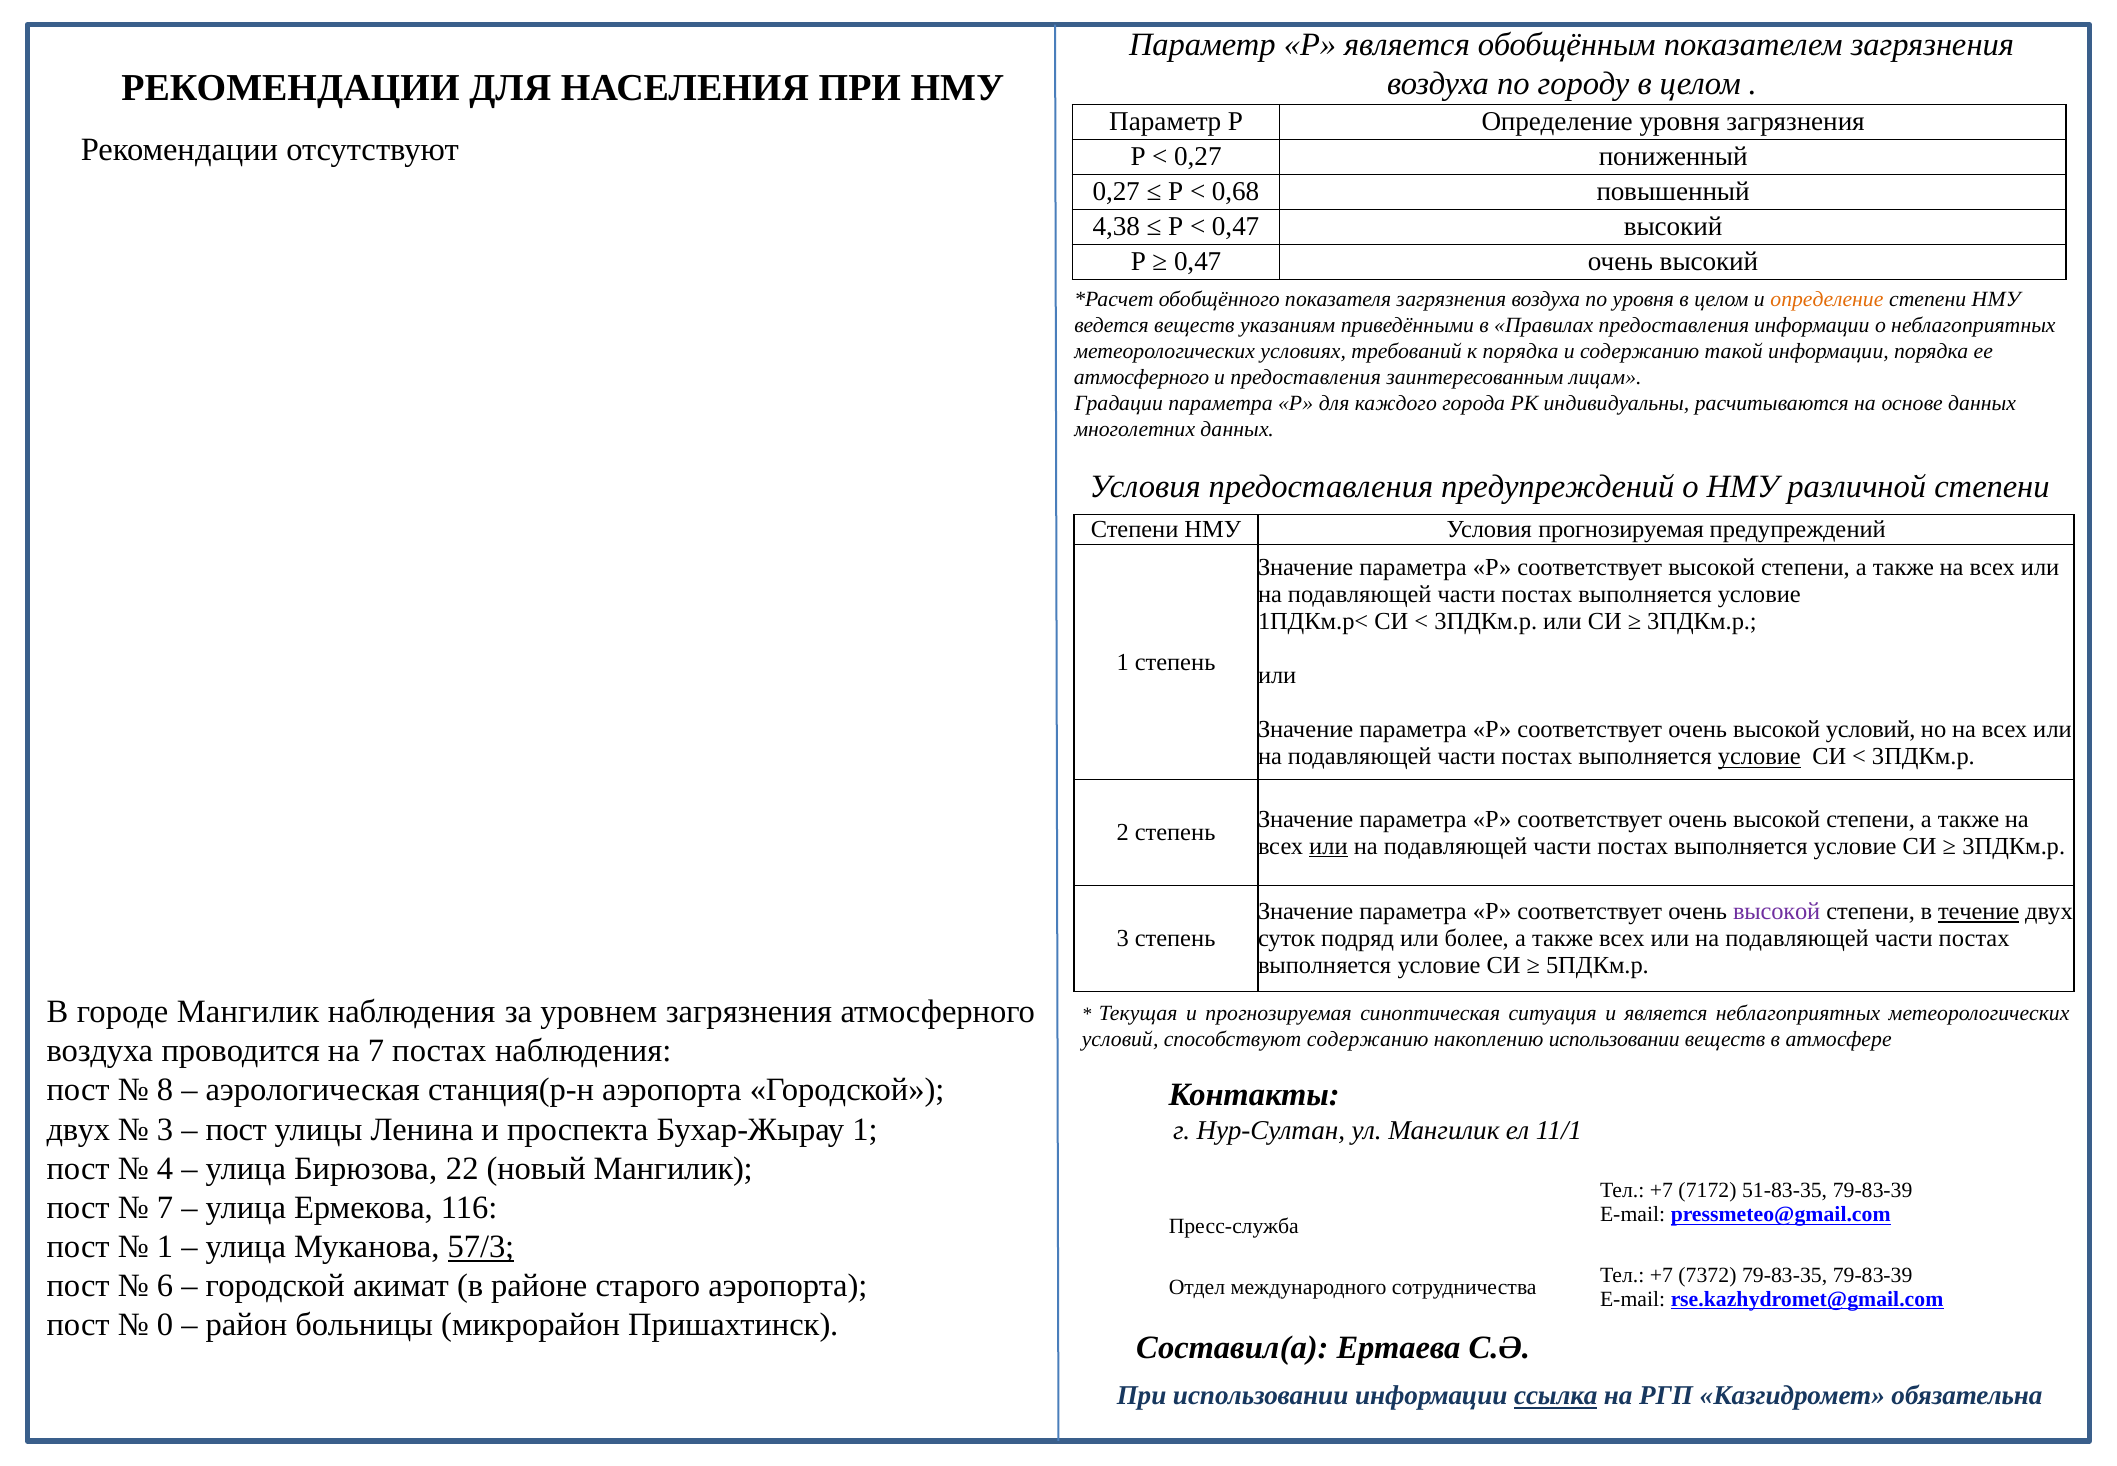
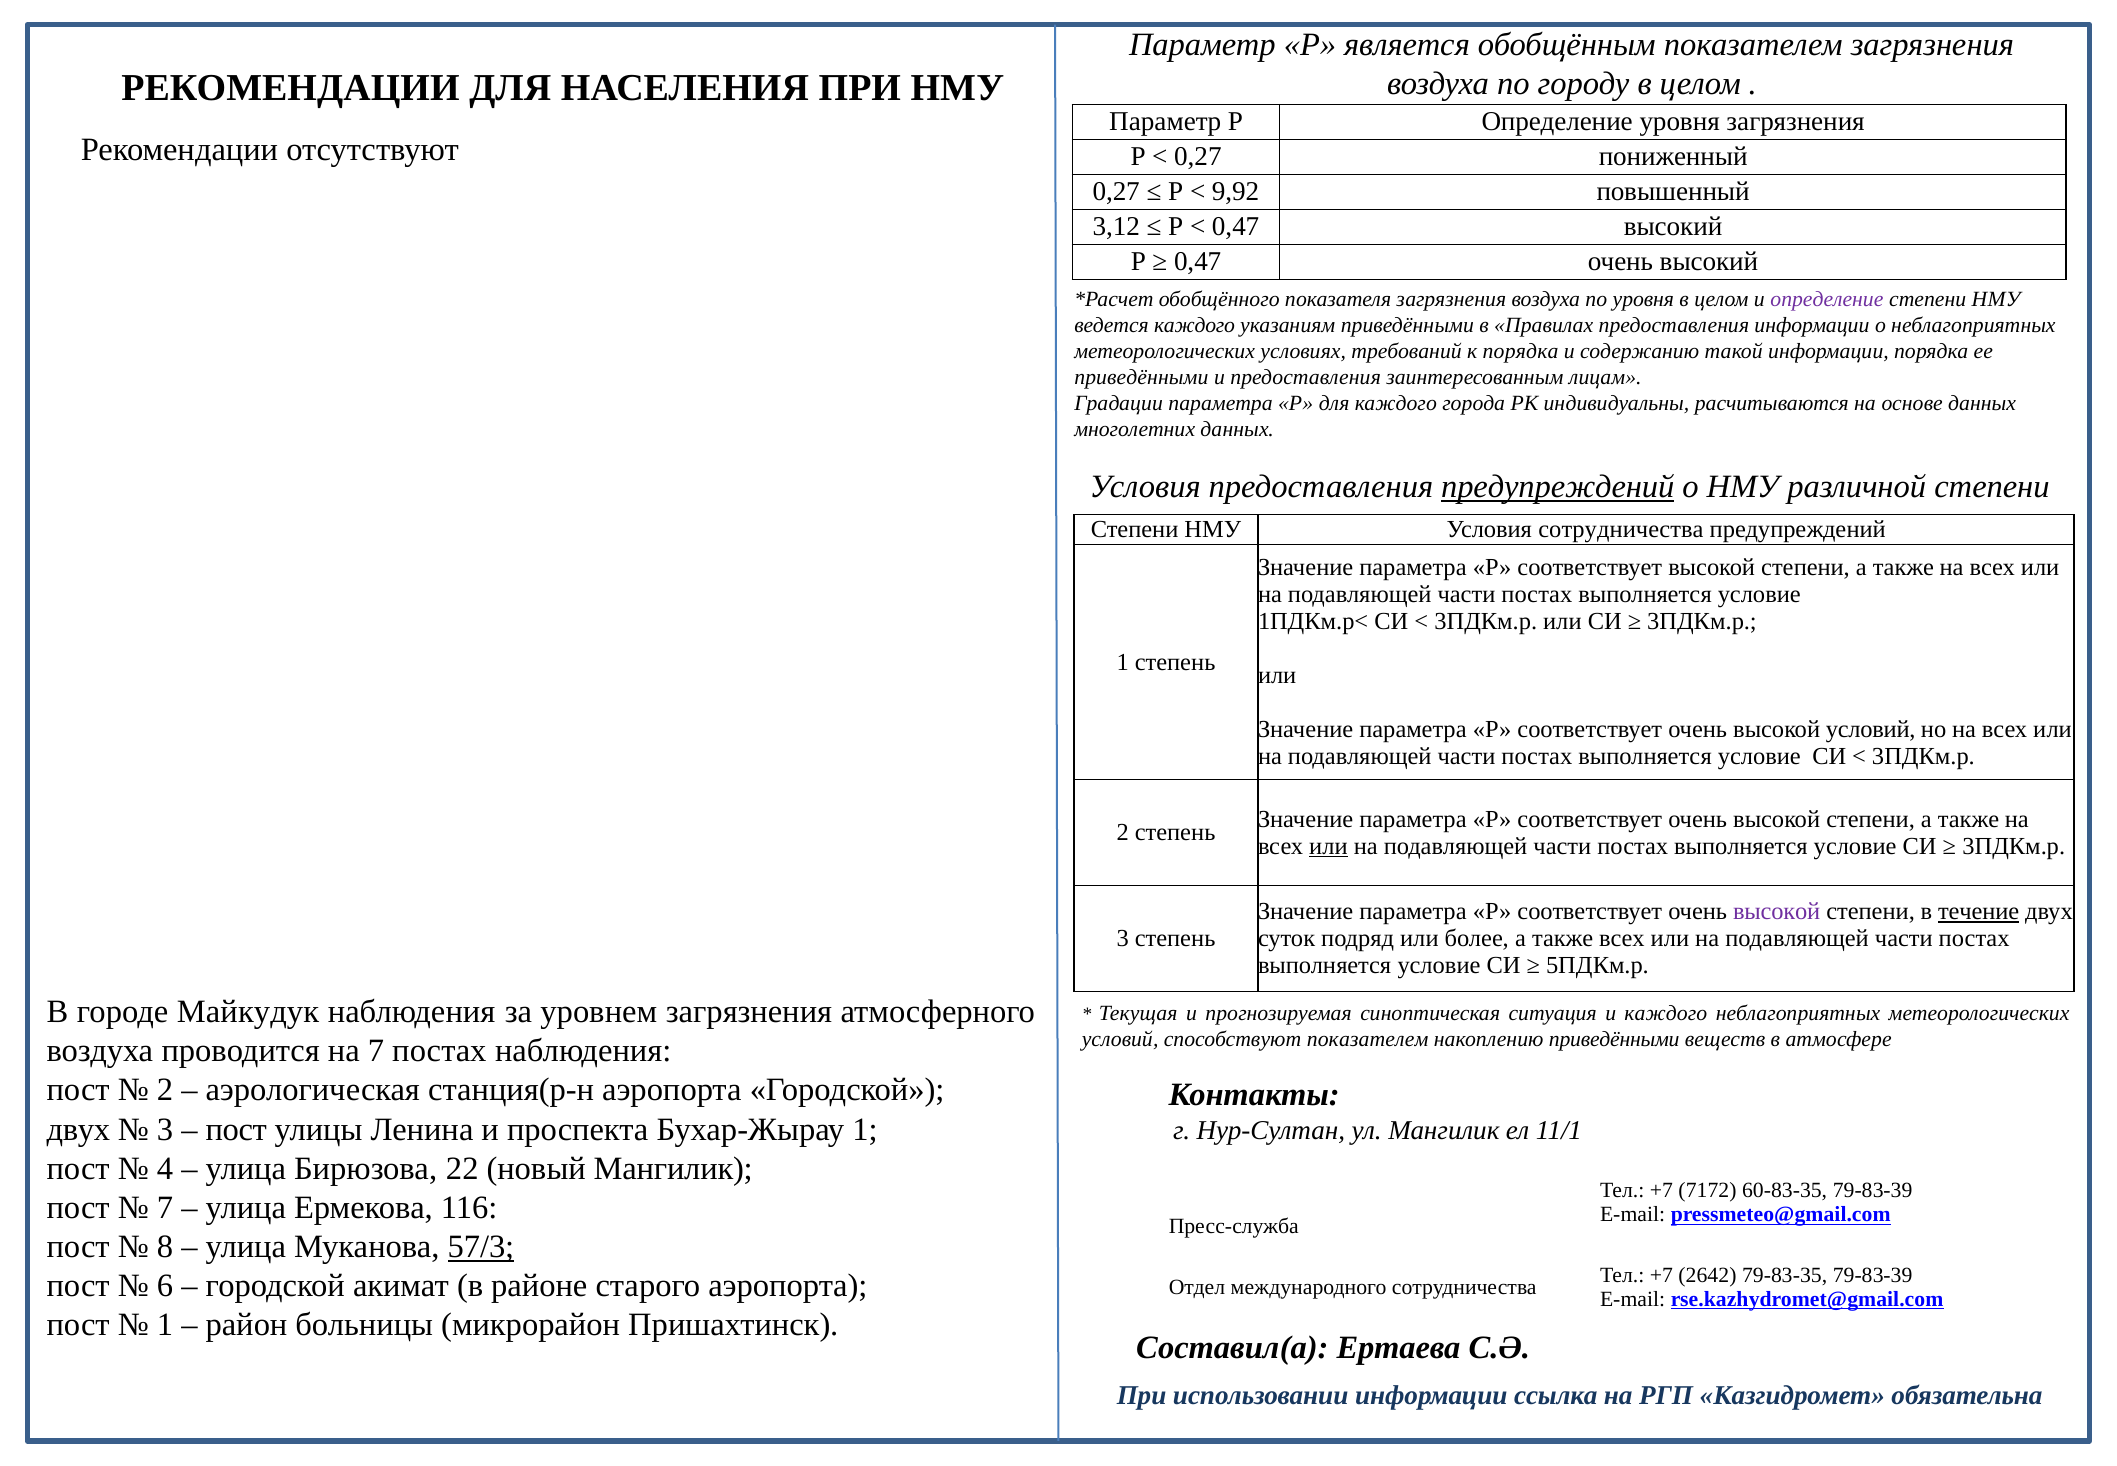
0,68: 0,68 -> 9,92 (1236, 192)
4,38: 4,38 -> 3,12 (1116, 227)
определение colour: orange -> purple (1827, 299)
ведется веществ: веществ -> каждого (1195, 325)
атмосферного: атмосферного -> приведёнными (1141, 377)
предупреждений underline: none -> present (1558, 487)
Условия прогнозируемая: прогнозируемая -> сотрудничества (1621, 529)
условие underline: present -> none (1759, 757)
городе Мангилик: Мангилик -> Майкудук (248, 1012)
и является: является -> каждого (1666, 1013)
способствуют содержанию: содержанию -> показателем (1368, 1039)
накоплению использовании: использовании -> приведёнными (1614, 1039)
8: 8 -> 2 (165, 1090)
51-83-35: 51-83-35 -> 60-83-35 (1785, 1190)
1: 1 -> 8 (165, 1246)
7372: 7372 -> 2642 (1707, 1275)
0: 0 -> 1 (165, 1324)
ссылка underline: present -> none (1556, 1396)
